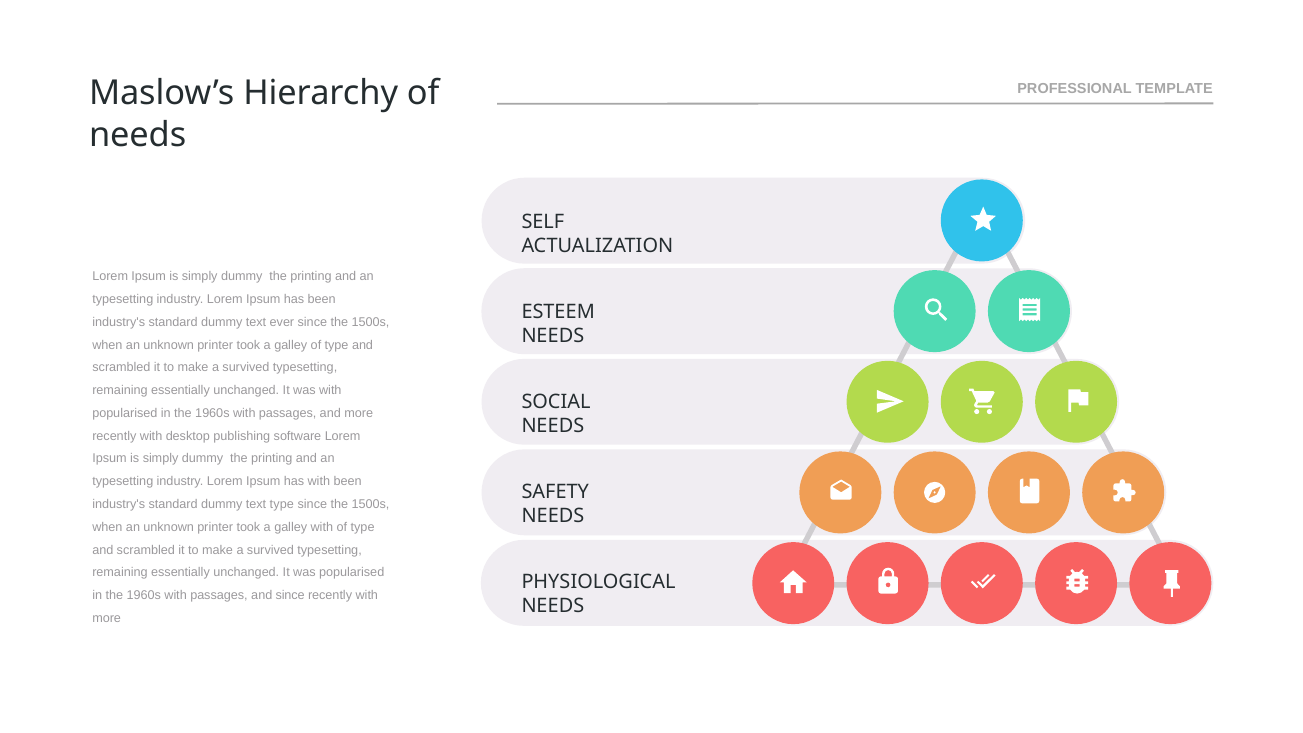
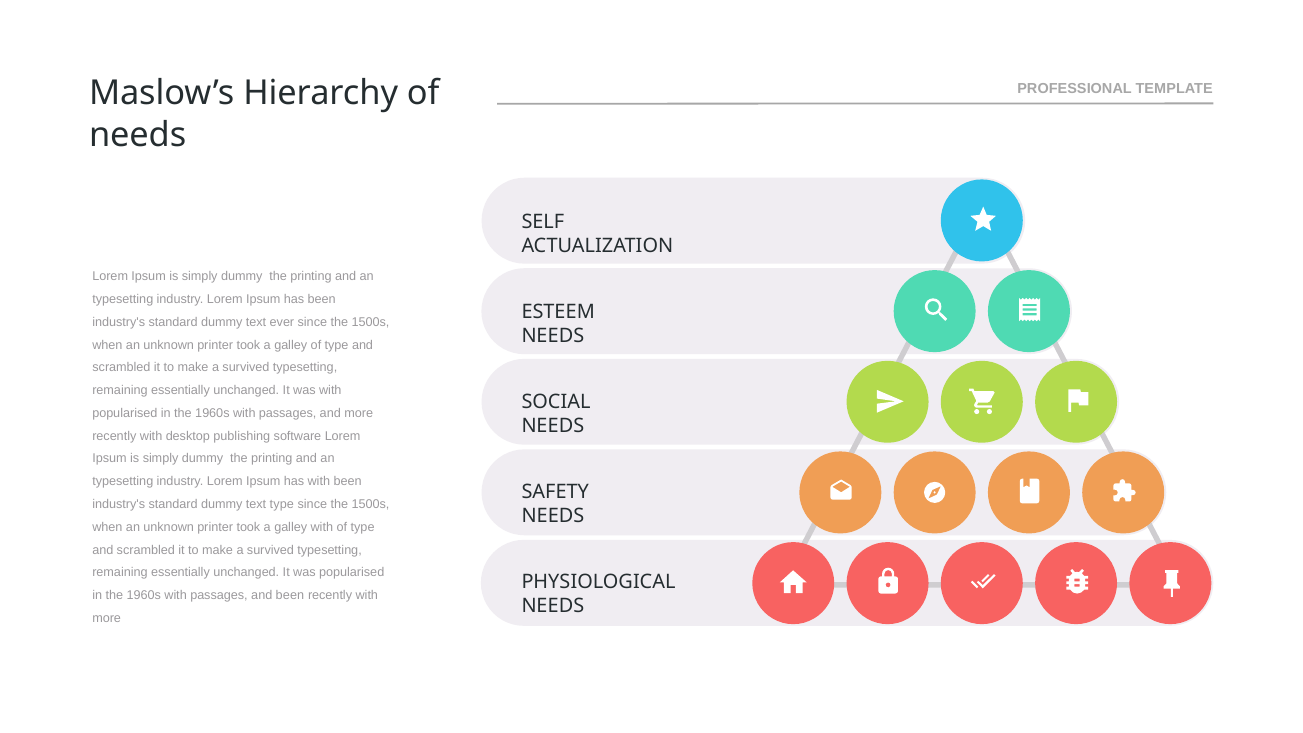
and since: since -> been (290, 595)
